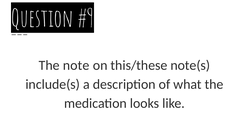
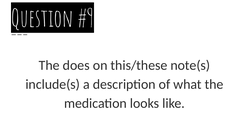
note: note -> does (76, 65)
